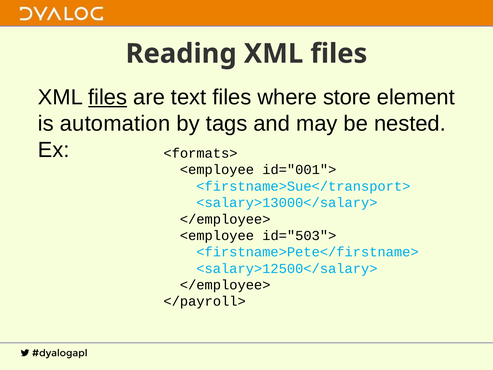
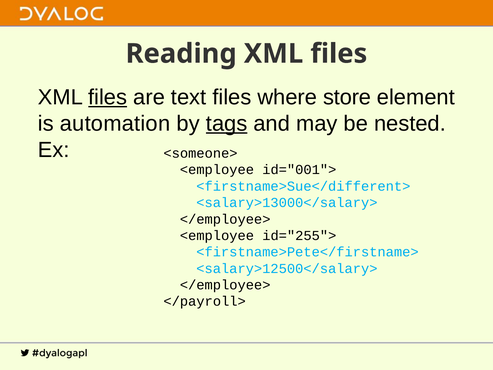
tags underline: none -> present (227, 123)
<formats>: <formats> -> <someone> (201, 153)
<firstname>Sue</transport>: <firstname>Sue</transport> -> <firstname>Sue</different> (303, 186)
id="503">: id="503"> -> id="255"> (299, 235)
